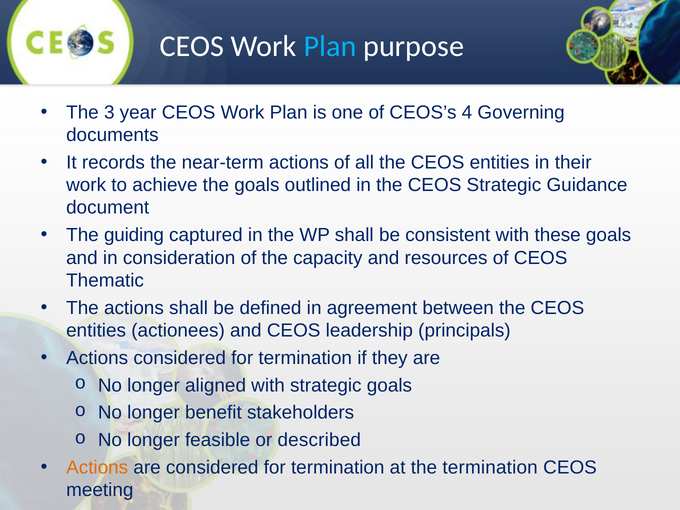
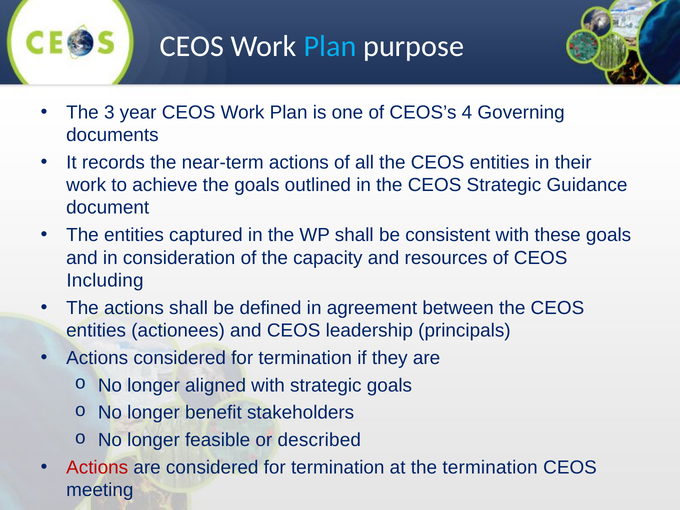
The guiding: guiding -> entities (134, 235)
Thematic: Thematic -> Including (105, 280)
Actions colour: orange -> red (97, 467)
